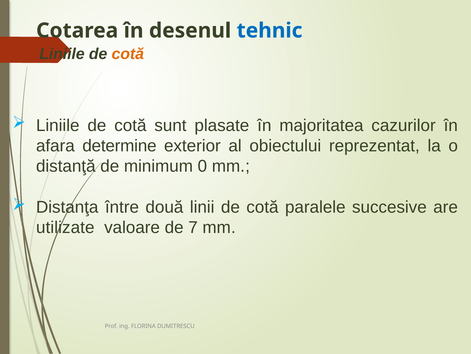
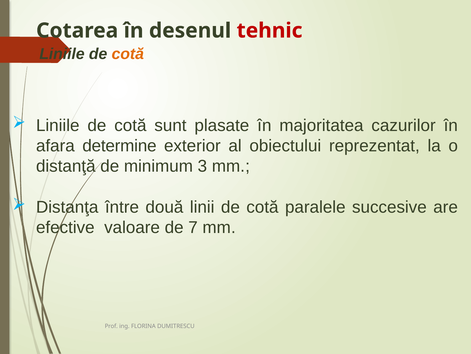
tehnic colour: blue -> red (270, 31)
0: 0 -> 3 (202, 166)
utilizate: utilizate -> efective (65, 227)
